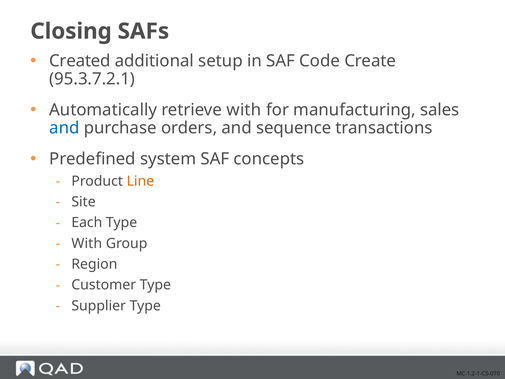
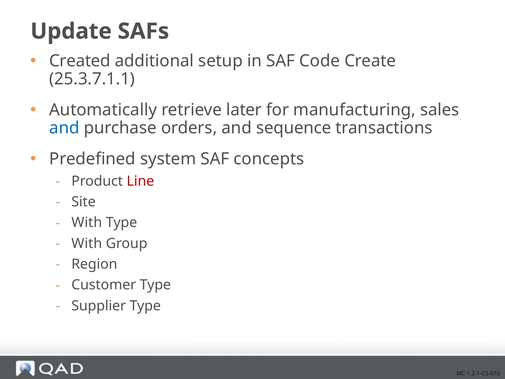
Closing: Closing -> Update (71, 31)
95.3.7.2.1: 95.3.7.2.1 -> 25.3.7.1.1 (92, 79)
retrieve with: with -> later (244, 110)
Line colour: orange -> red (140, 181)
Each: Each -> With (87, 223)
